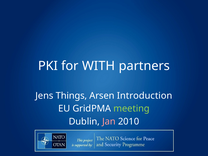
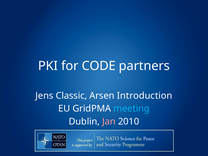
WITH: WITH -> CODE (99, 66)
Things: Things -> Classic (71, 96)
meeting colour: light green -> light blue (132, 109)
